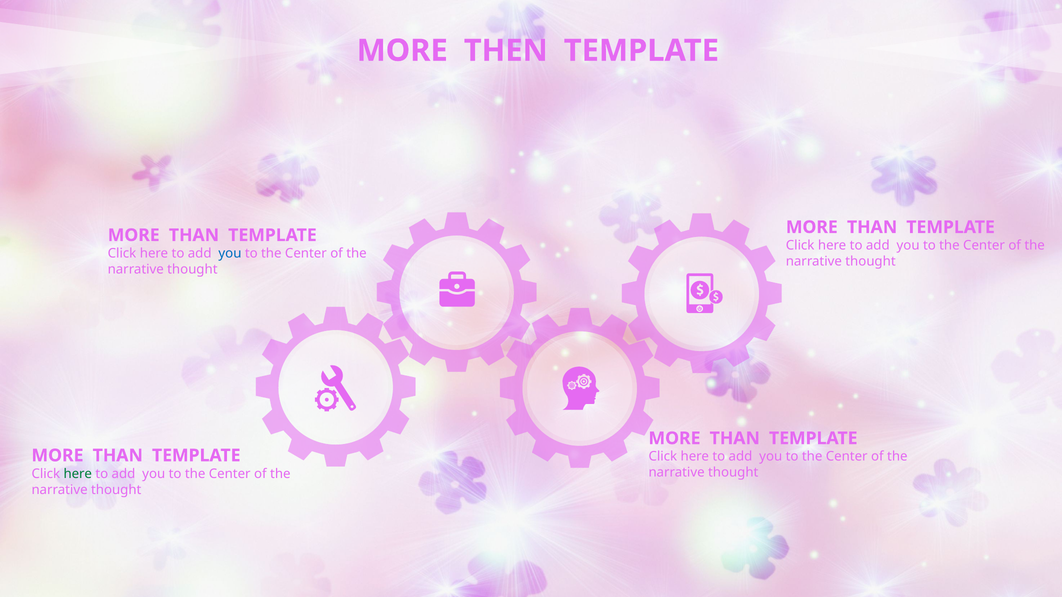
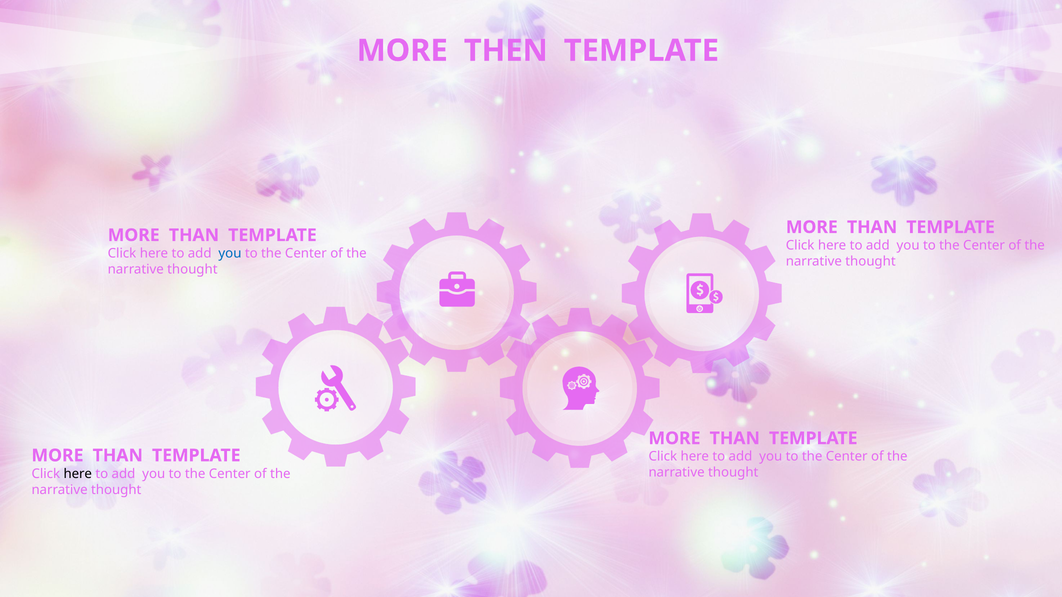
here colour: green -> black (78, 474)
